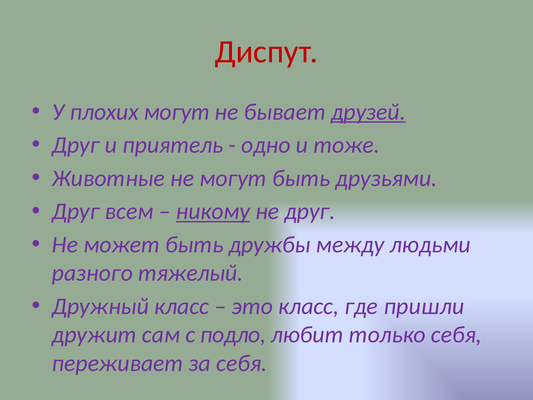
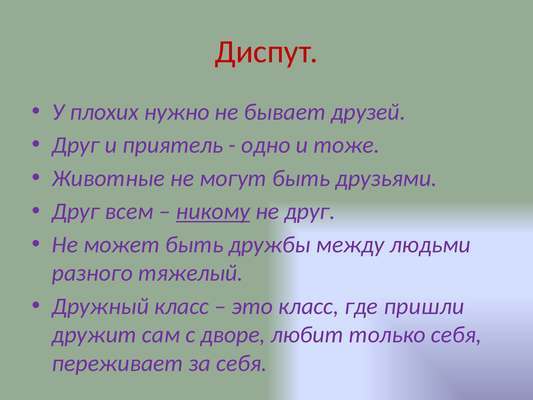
плохих могут: могут -> нужно (177, 112)
друзей underline: present -> none (368, 112)
подло: подло -> дворе (233, 335)
